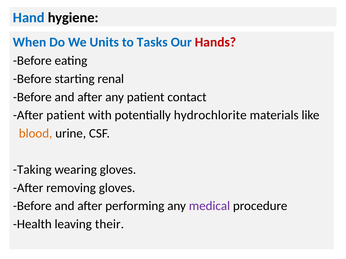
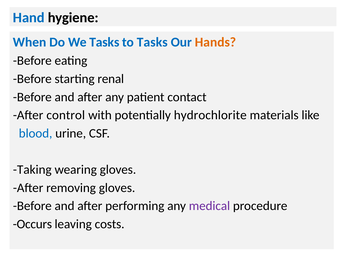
We Units: Units -> Tasks (104, 42)
Hands colour: red -> orange (216, 42)
After patient: patient -> control (66, 115)
blood colour: orange -> blue (36, 134)
Health: Health -> Occurs (32, 224)
their: their -> costs (110, 224)
